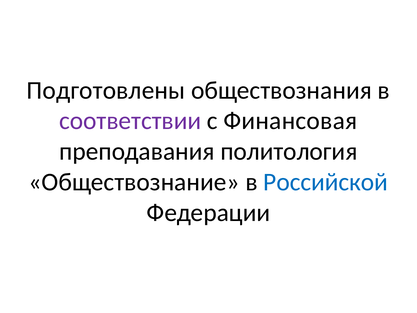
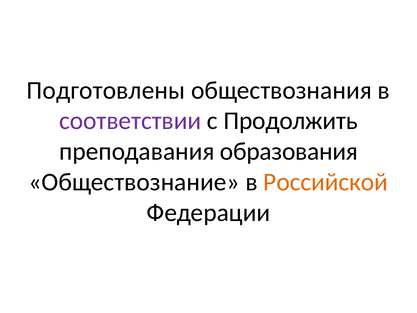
Финансовая: Финансовая -> Продолжить (291, 121)
политология: политология -> образования (289, 151)
Российской colour: blue -> orange (326, 182)
